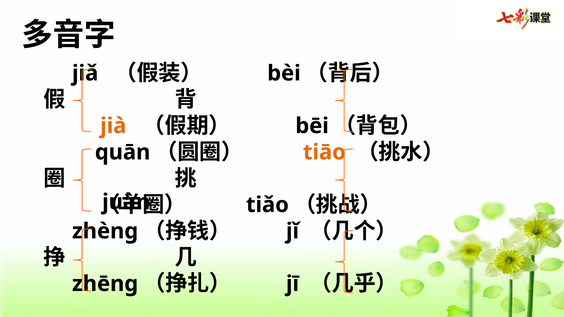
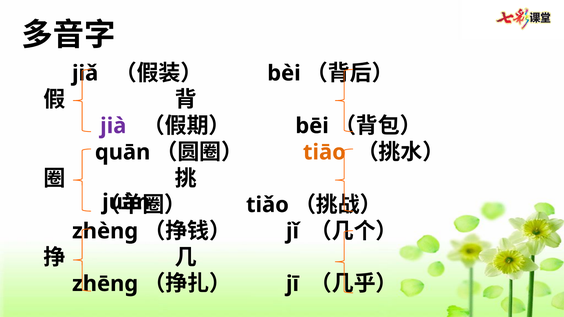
jià colour: orange -> purple (113, 126)
